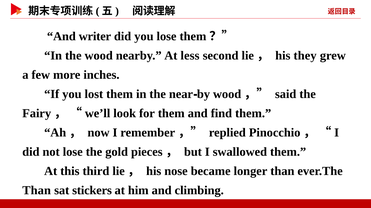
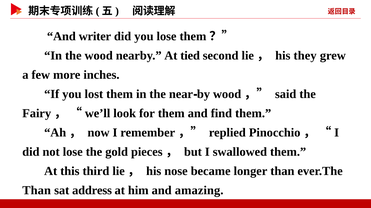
less: less -> tied (190, 56)
stickers: stickers -> address (92, 191)
climbing: climbing -> amazing (199, 191)
